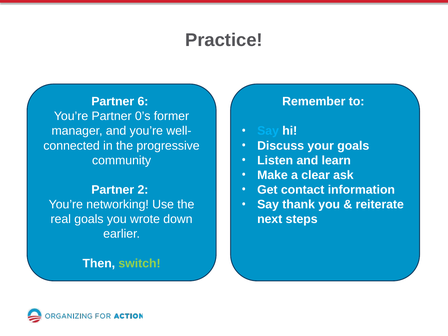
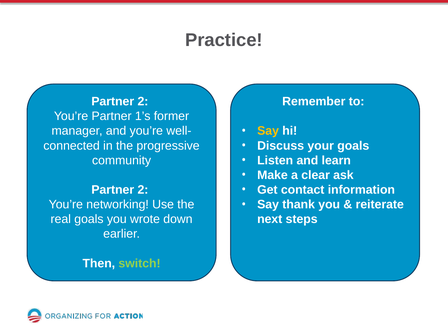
6: 6 -> 2 (143, 102)
0’s: 0’s -> 1’s (143, 116)
Say colour: light blue -> yellow (268, 131)
